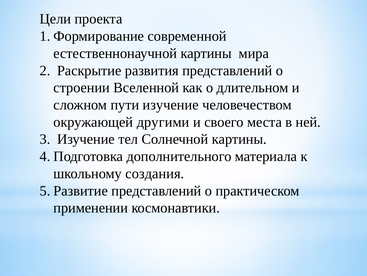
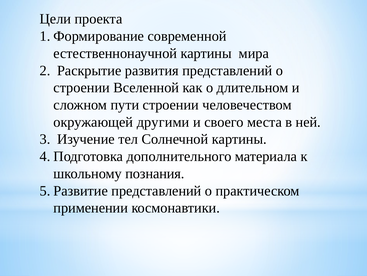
пути изучение: изучение -> строении (171, 105)
создания: создания -> познания (155, 173)
